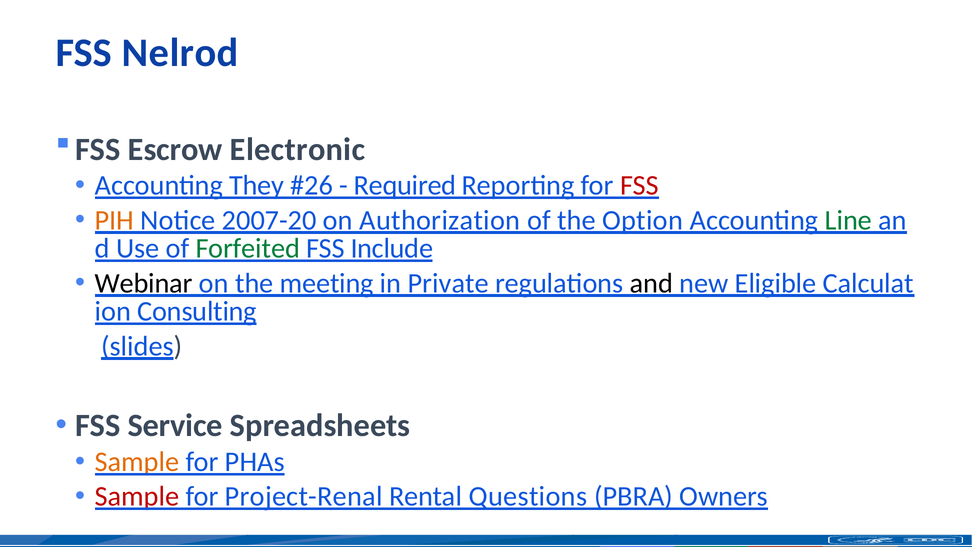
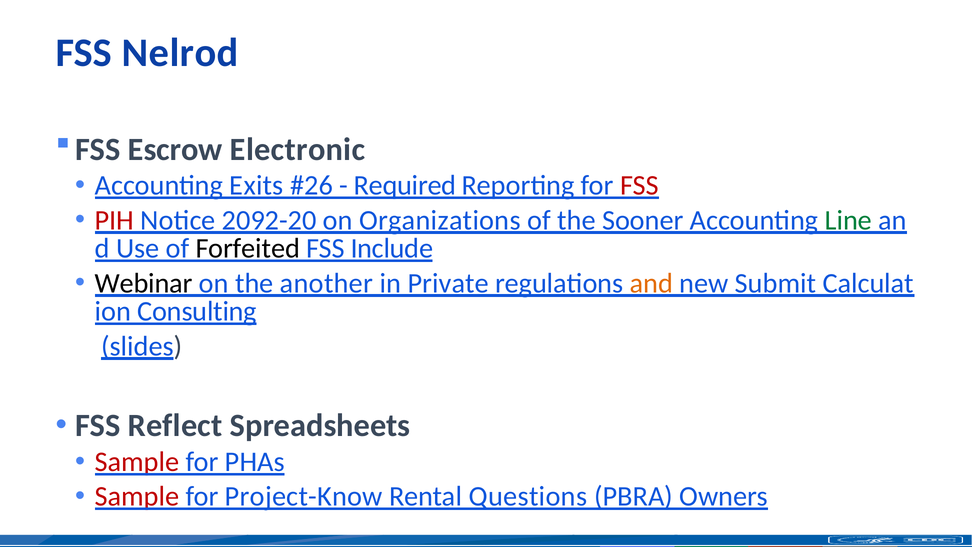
They: They -> Exits (256, 185)
PIH colour: orange -> red (114, 220)
2007-20: 2007-20 -> 2092-20 (269, 220)
Authorization: Authorization -> Organizations (440, 220)
Option: Option -> Sooner (643, 220)
Forfeited colour: green -> black (248, 248)
meeting: meeting -> another (327, 283)
and colour: black -> orange (651, 283)
Eligible: Eligible -> Submit (776, 283)
Service: Service -> Reflect (175, 426)
Sample colour: orange -> red (137, 462)
Project-Renal: Project-Renal -> Project-Know (304, 496)
